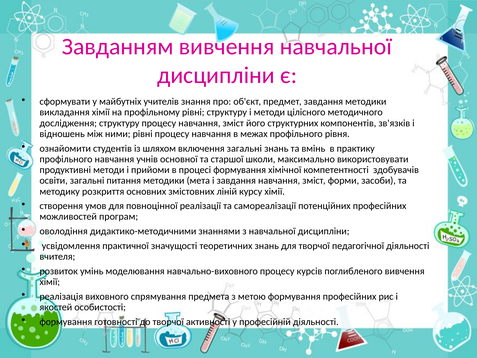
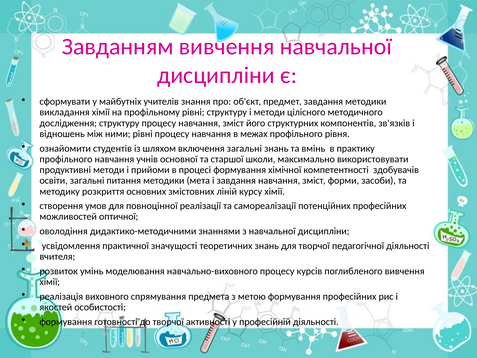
програм: програм -> оптичної (119, 217)
